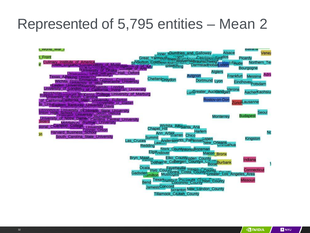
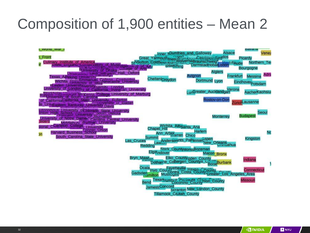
Represented: Represented -> Composition (58, 24)
5,795: 5,795 -> 1,900 (136, 24)
